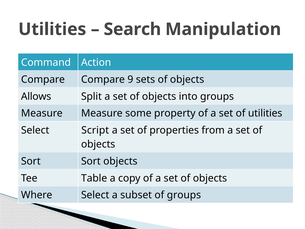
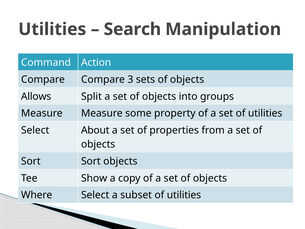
9: 9 -> 3 (130, 79)
Script: Script -> About (95, 130)
Table: Table -> Show (94, 178)
subset of groups: groups -> utilities (184, 195)
